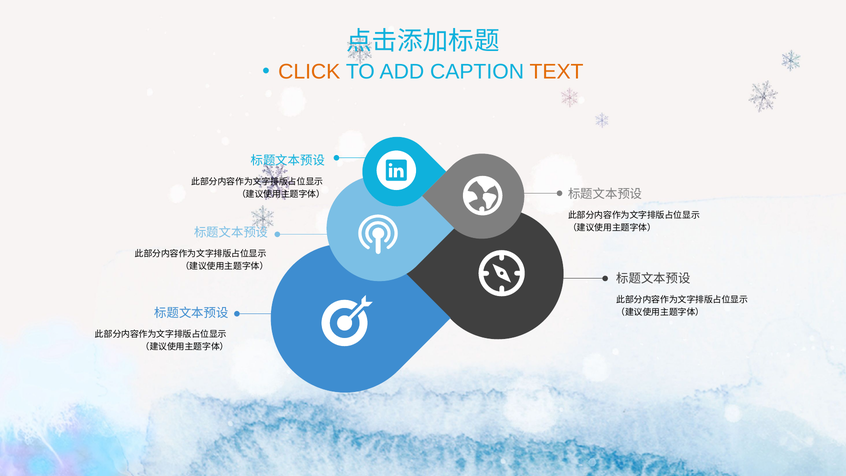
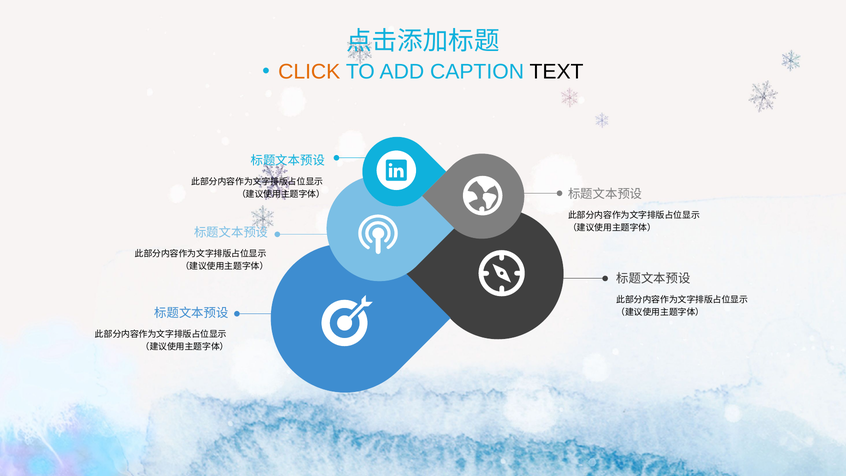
TEXT colour: orange -> black (557, 72)
